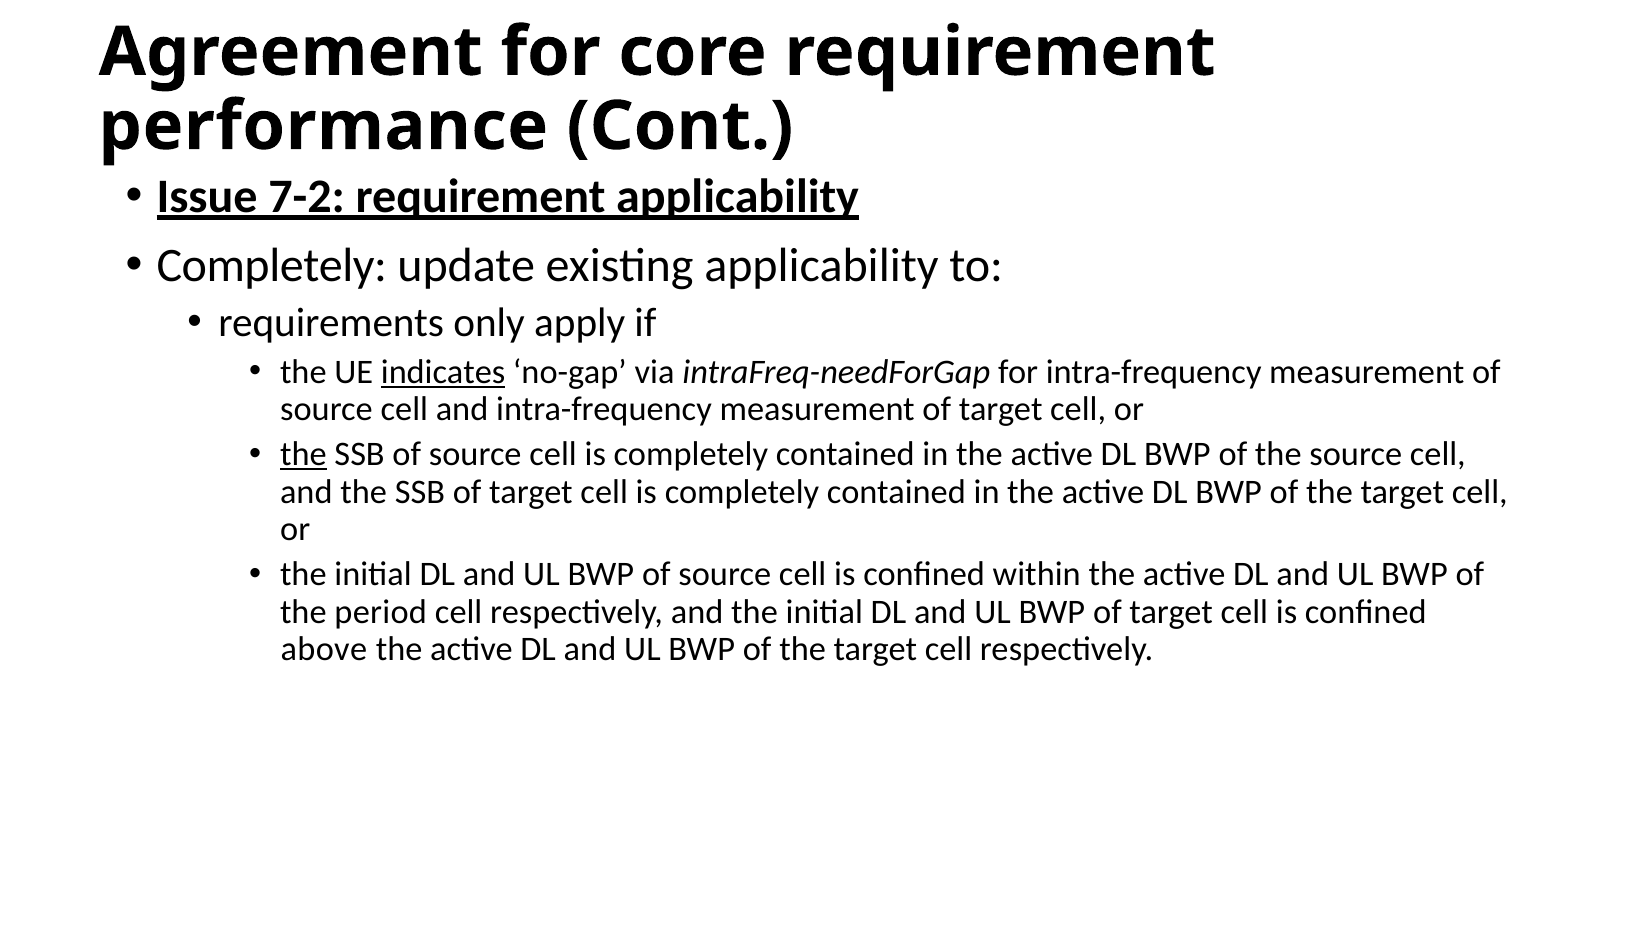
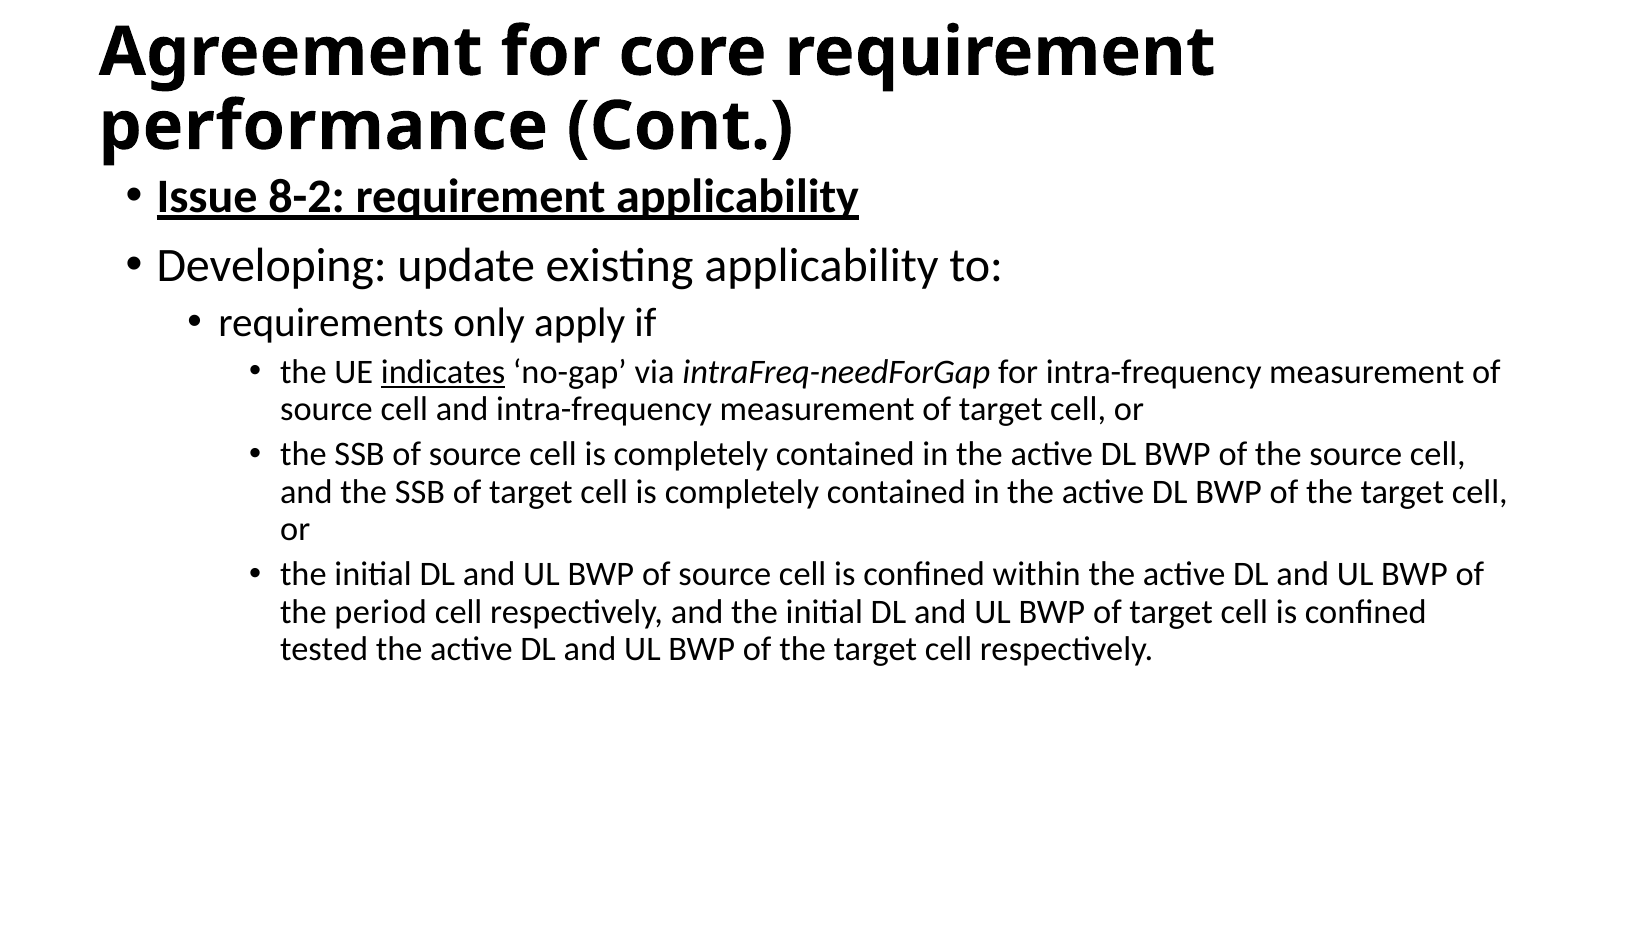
7-2: 7-2 -> 8-2 (307, 197)
Completely: Completely -> Developing (272, 266)
the underline: present -> none (303, 455)
above: above -> tested (324, 649)
